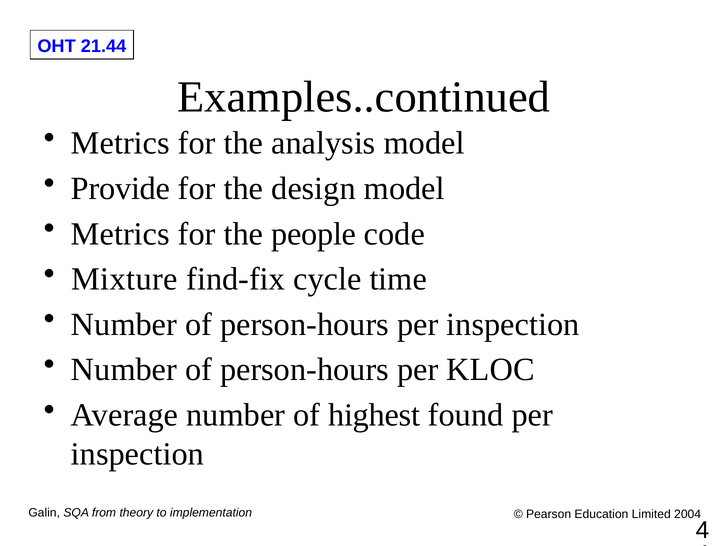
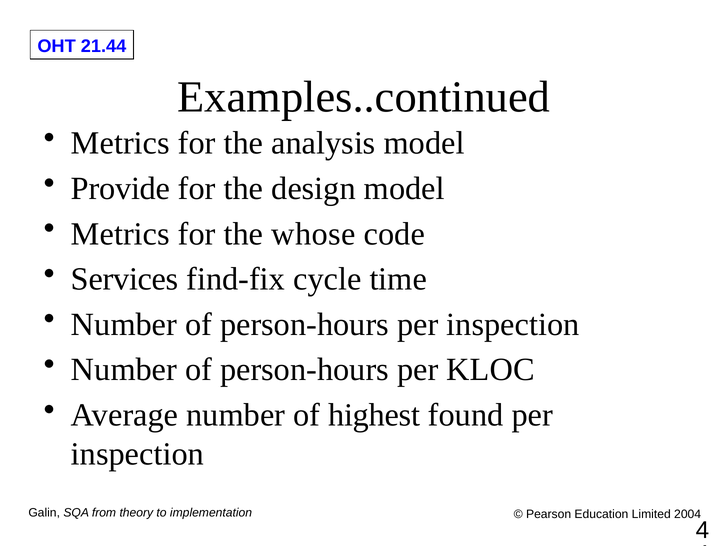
people: people -> whose (313, 234)
Mixture: Mixture -> Services (125, 279)
